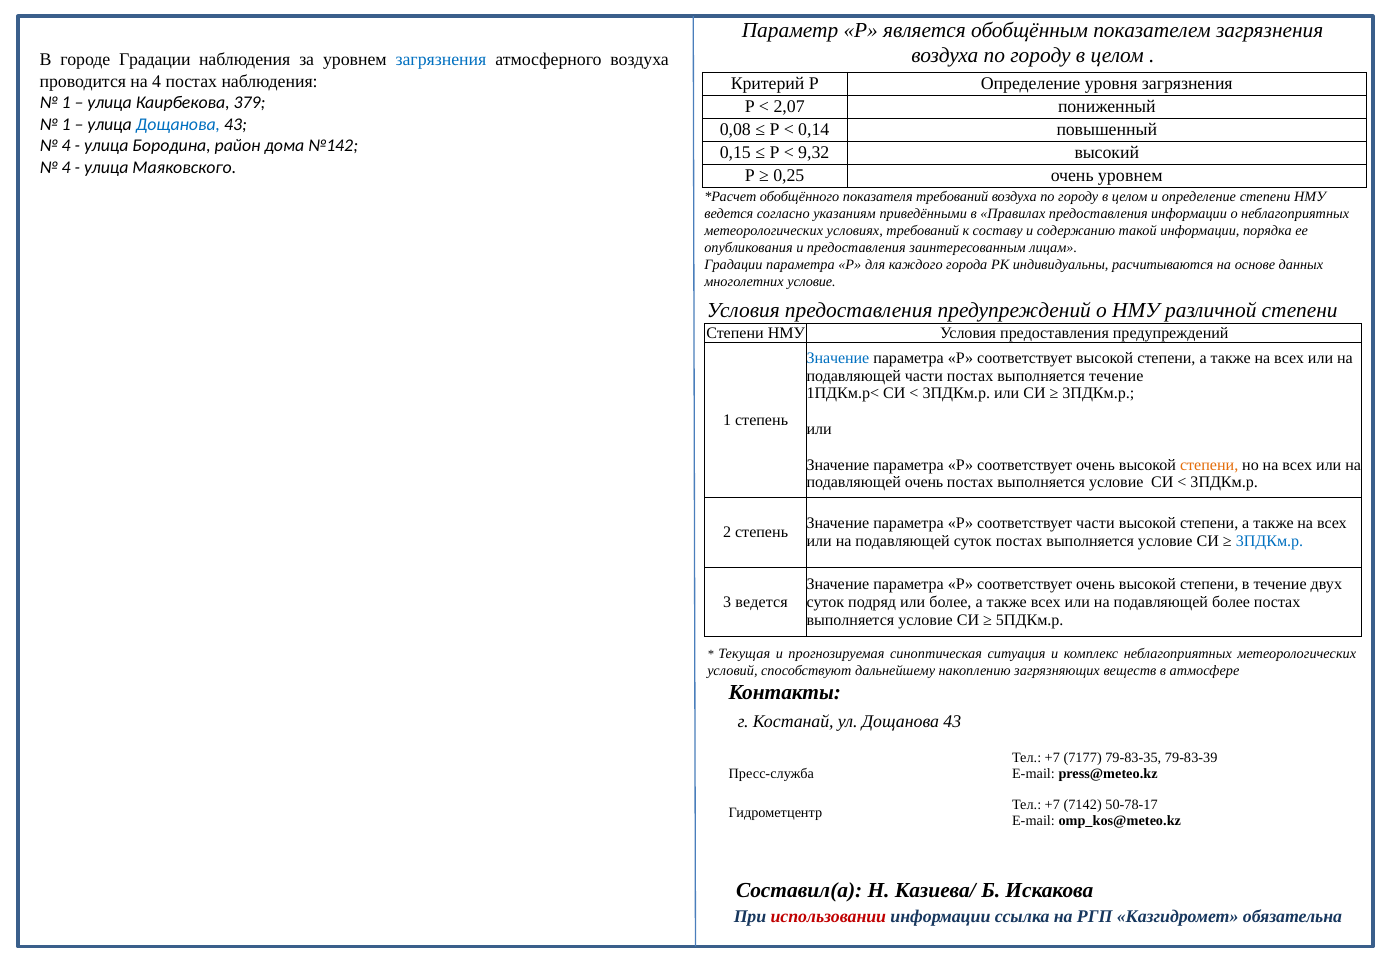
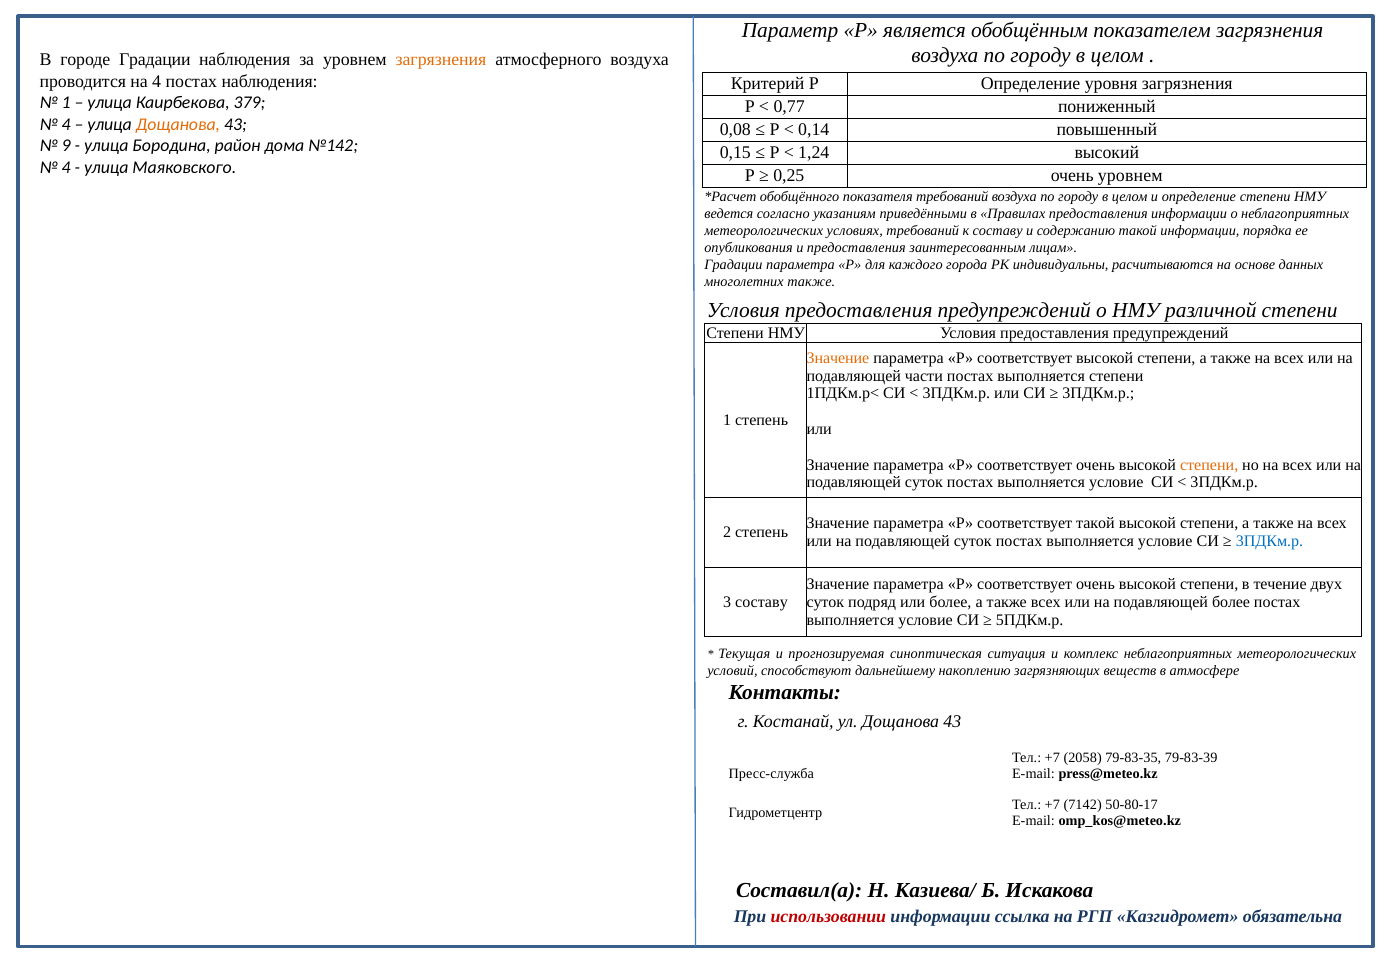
загрязнения colour: blue -> orange (441, 60)
2,07: 2,07 -> 0,77 (789, 106)
1: 1 -> 4 (66, 124)
Дощанова colour: blue -> orange (178, 124)
4: 4 -> 9 (66, 146)
9,32: 9,32 -> 1,24 (814, 152)
многолетних условие: условие -> также (811, 282)
Значение colour: blue -> orange (838, 358)
выполняется течение: течение -> степени (1116, 376)
очень: очень -> суток (924, 483)
соответствует части: части -> такой (1096, 523)
3 ведется: ведется -> составу (762, 602)
7177: 7177 -> 2058 (1083, 758)
50-78-17: 50-78-17 -> 50-80-17 (1132, 805)
